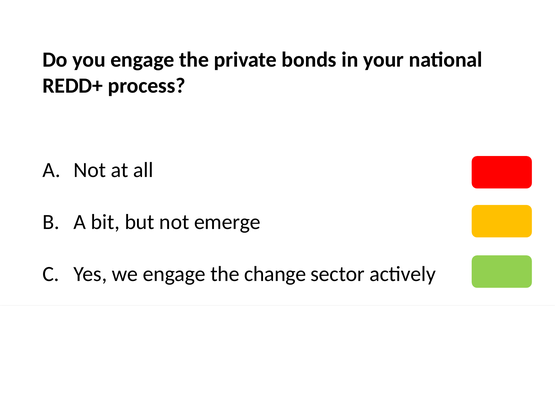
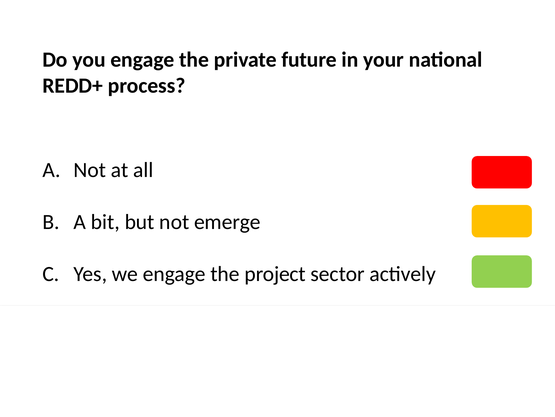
bonds: bonds -> future (309, 60)
change: change -> project (275, 273)
